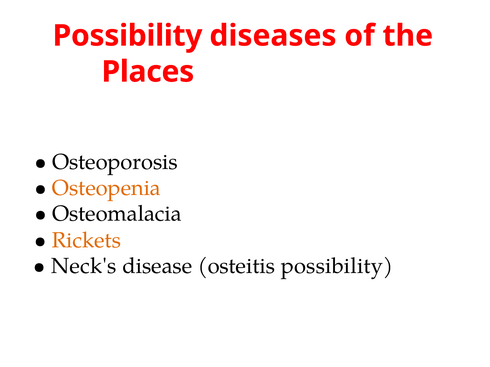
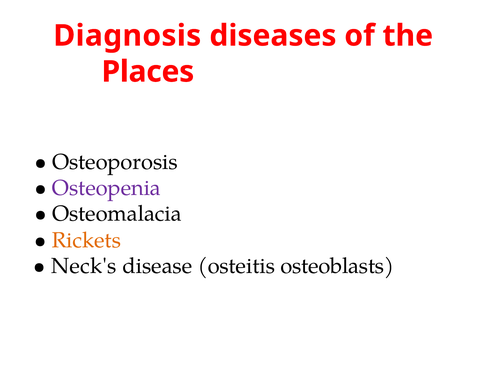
Possibility: Possibility -> Diagnosis (127, 36)
Osteopenia colour: orange -> purple (106, 188)
osteitis possibility: possibility -> osteoblasts (337, 266)
